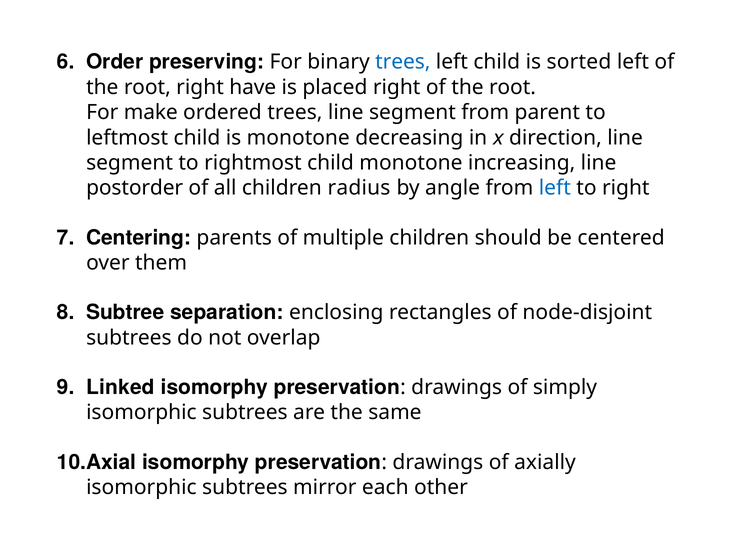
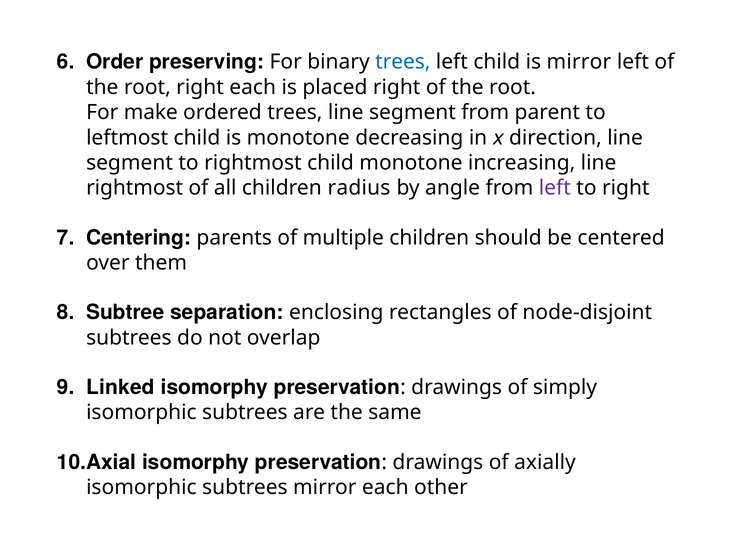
is sorted: sorted -> mirror (579, 62)
right have: have -> each (253, 87)
postorder: postorder -> rightmost (135, 188)
left colour: blue -> purple (555, 188)
